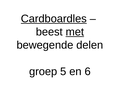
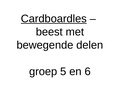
met underline: present -> none (75, 32)
